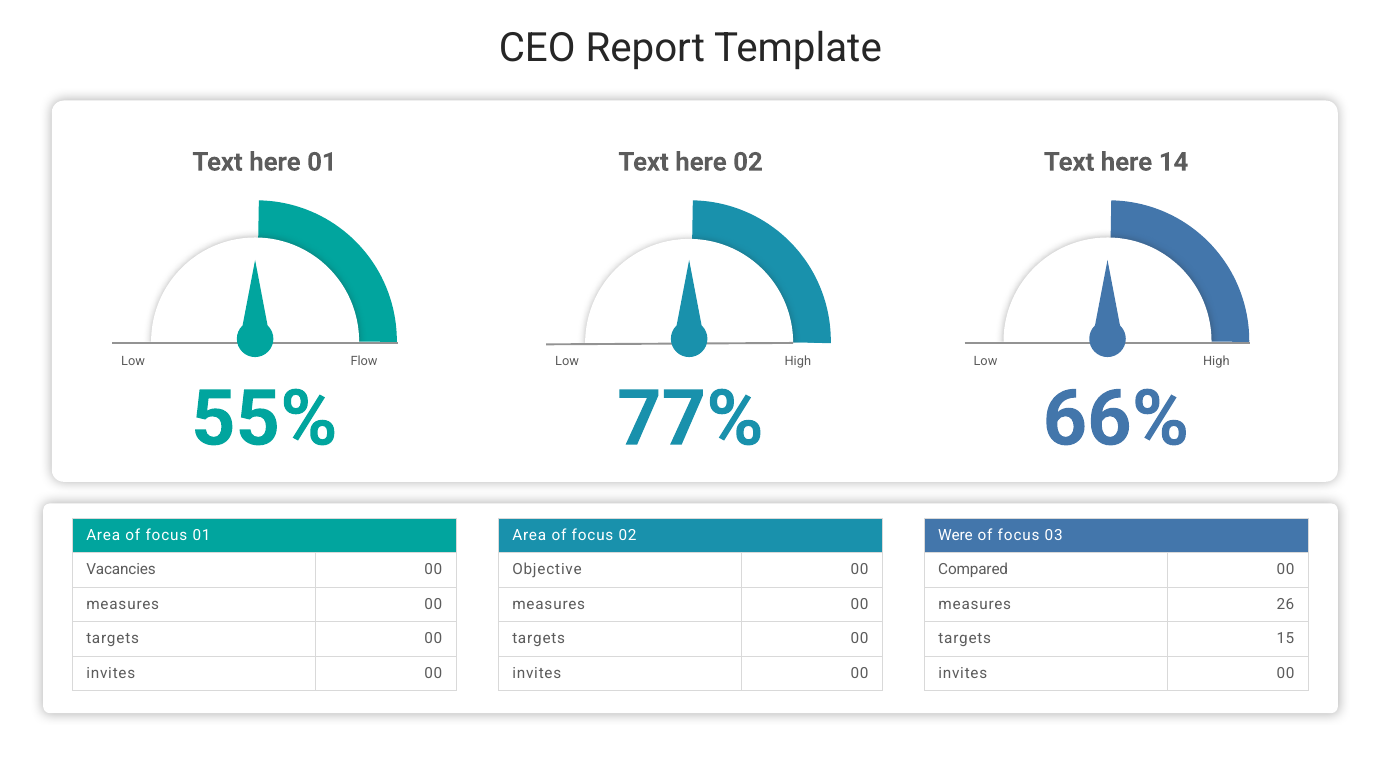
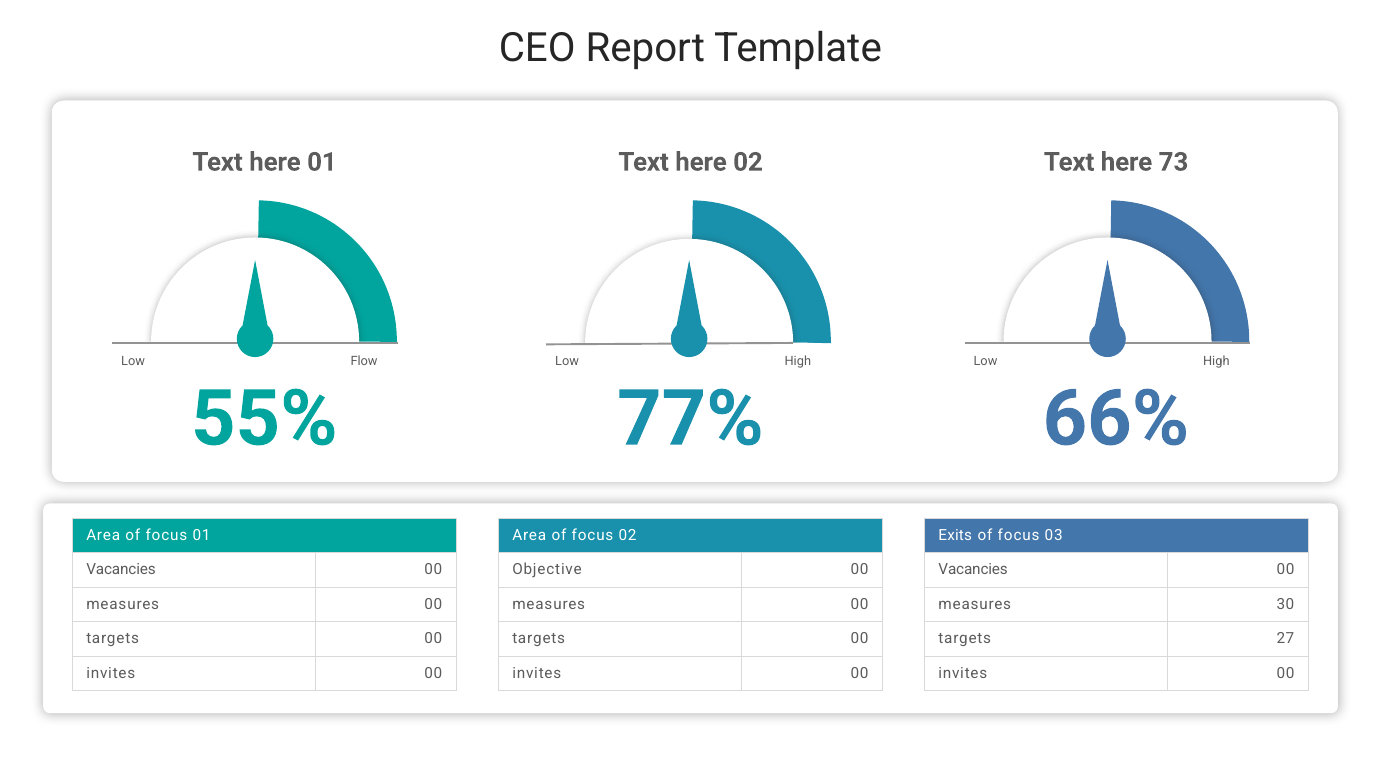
14: 14 -> 73 (1173, 162)
Were: Were -> Exits (955, 535)
Compared: Compared -> Vacancies (973, 570)
26: 26 -> 30 (1285, 604)
15: 15 -> 27 (1285, 639)
